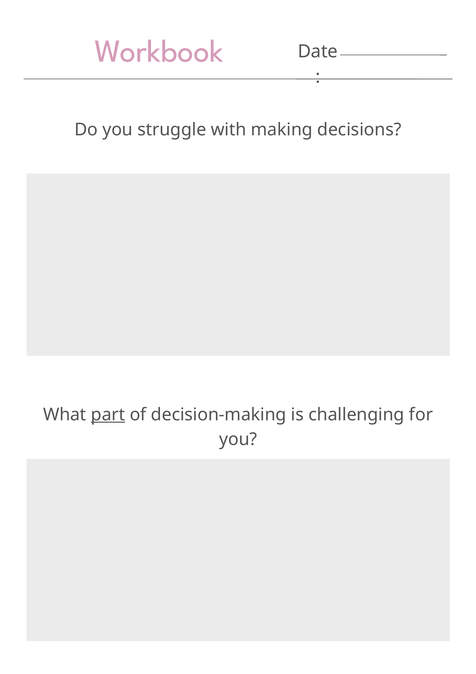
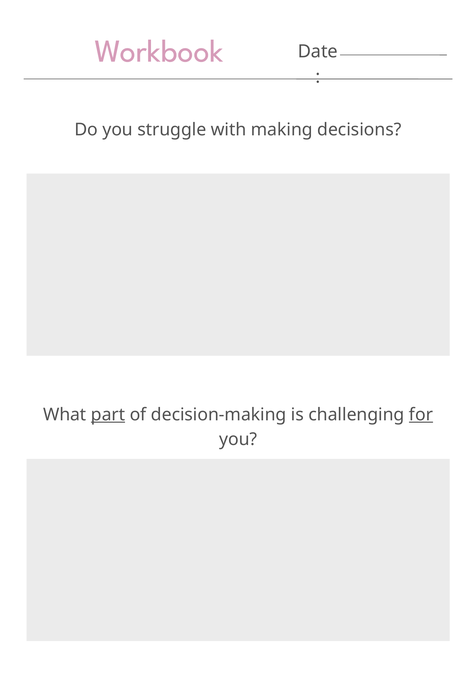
for underline: none -> present (421, 414)
